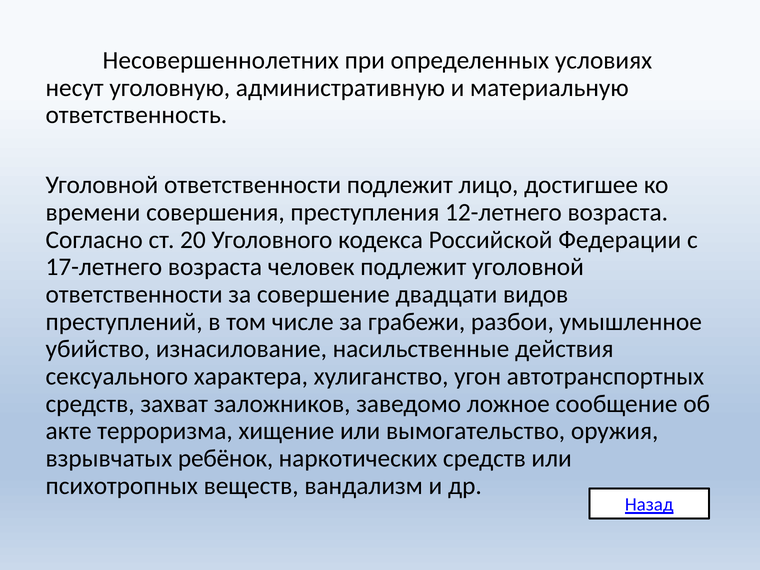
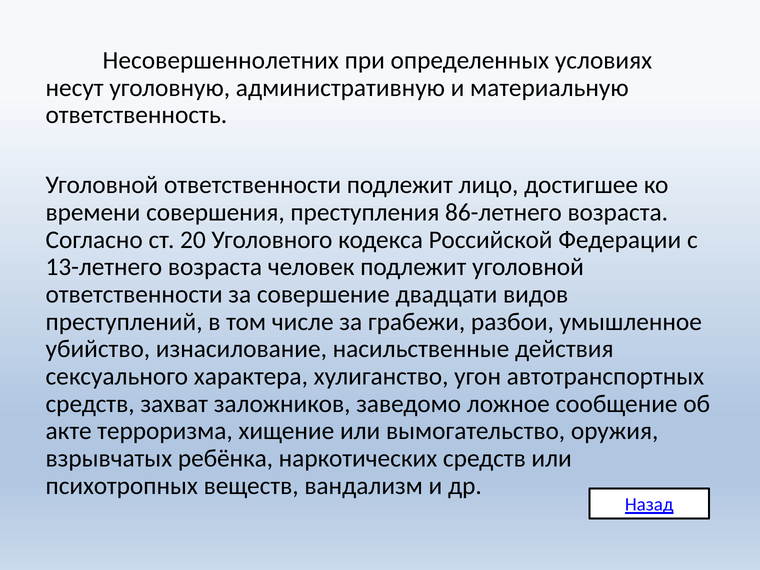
12-летнего: 12-летнего -> 86-летнего (503, 212)
17-летнего: 17-летнего -> 13-летнего (104, 267)
ребёнок: ребёнок -> ребёнка (225, 458)
